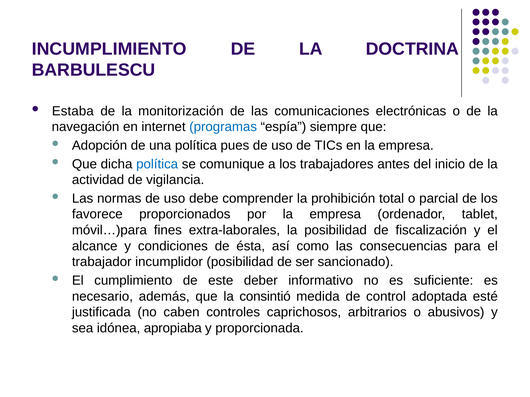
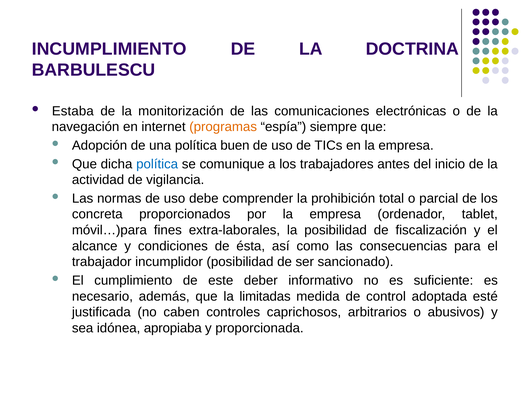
programas colour: blue -> orange (223, 127)
pues: pues -> buen (235, 146)
favorece: favorece -> concreta (97, 215)
consintió: consintió -> limitadas (265, 297)
